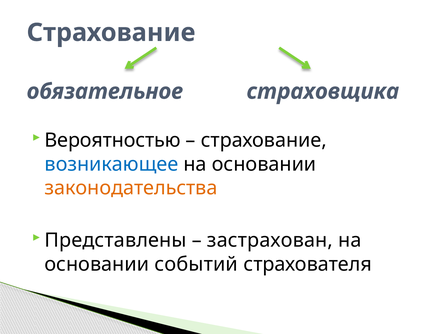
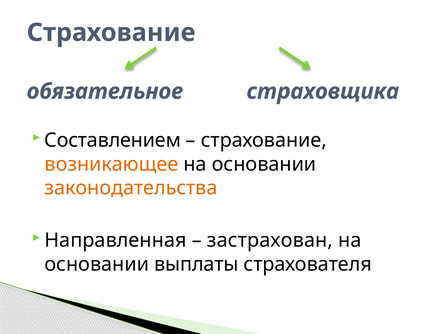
Вероятностью: Вероятностью -> Составлением (113, 141)
возникающее colour: blue -> orange (111, 164)
Представлены: Представлены -> Направленная (116, 241)
событий: событий -> выплаты (196, 265)
